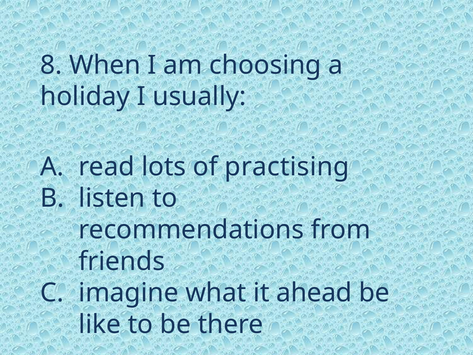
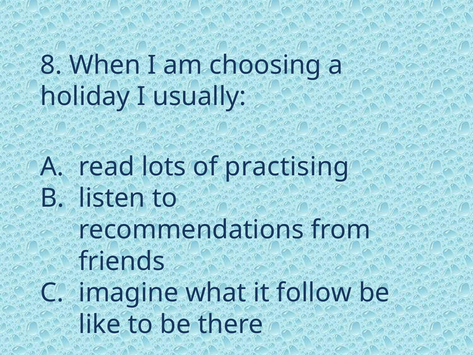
ahead: ahead -> follow (314, 293)
